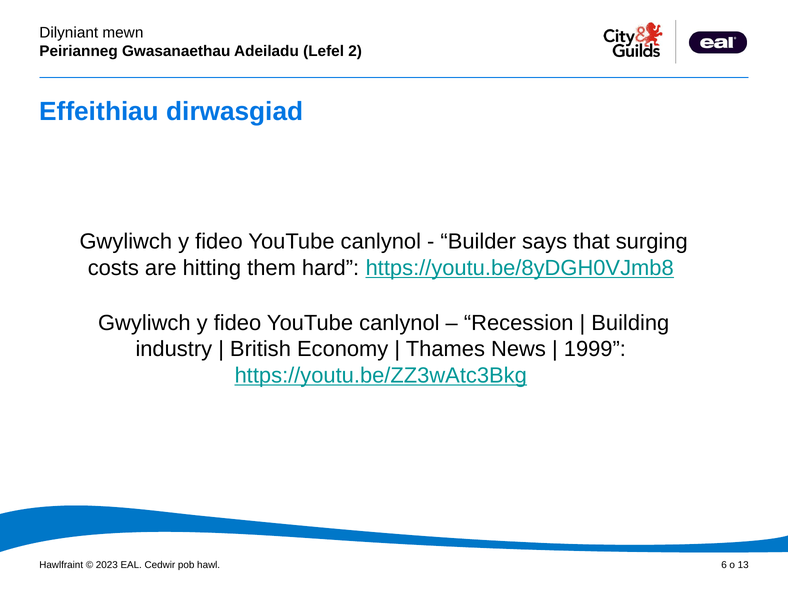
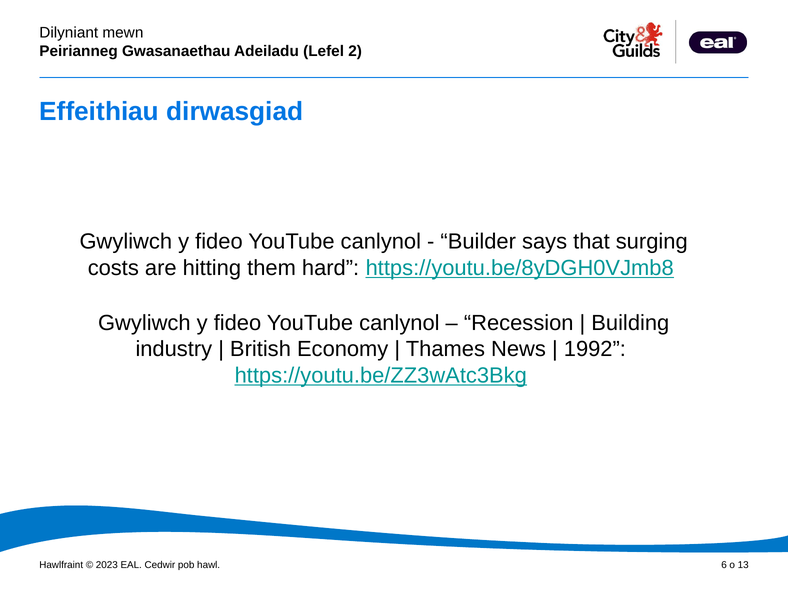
1999: 1999 -> 1992 (595, 349)
